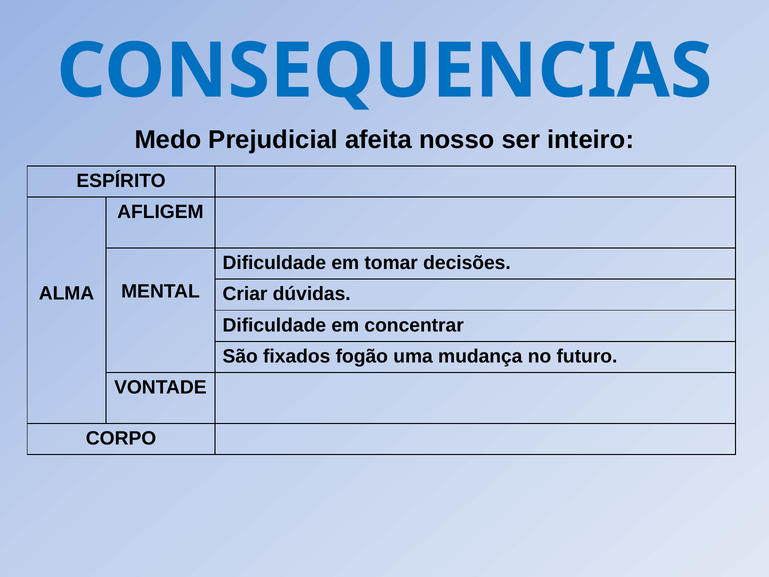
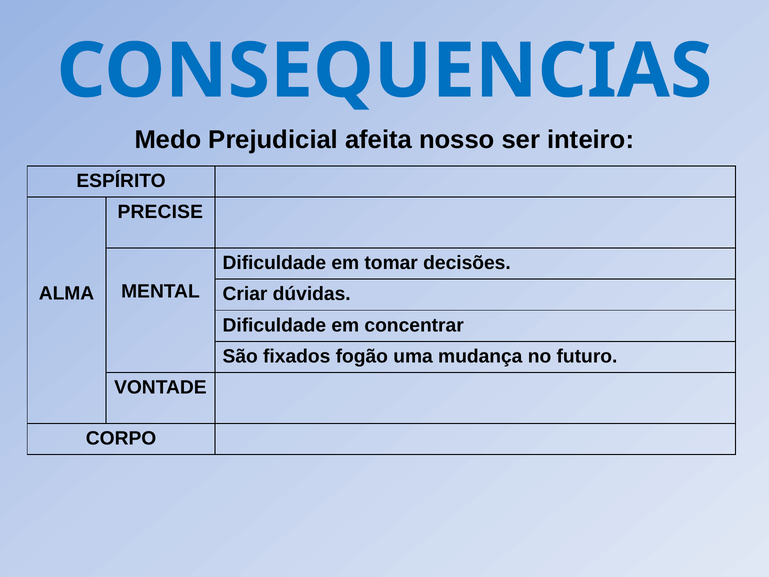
AFLIGEM: AFLIGEM -> PRECISE (160, 212)
